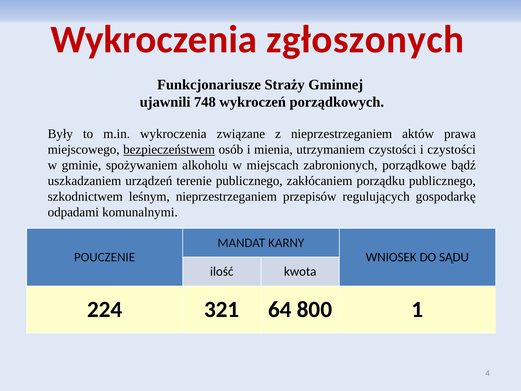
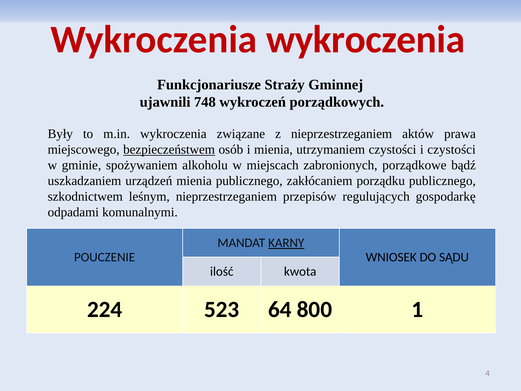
Wykroczenia zgłoszonych: zgłoszonych -> wykroczenia (366, 40)
urządzeń terenie: terenie -> mienia (194, 181)
KARNY underline: none -> present (286, 243)
321: 321 -> 523 (222, 309)
